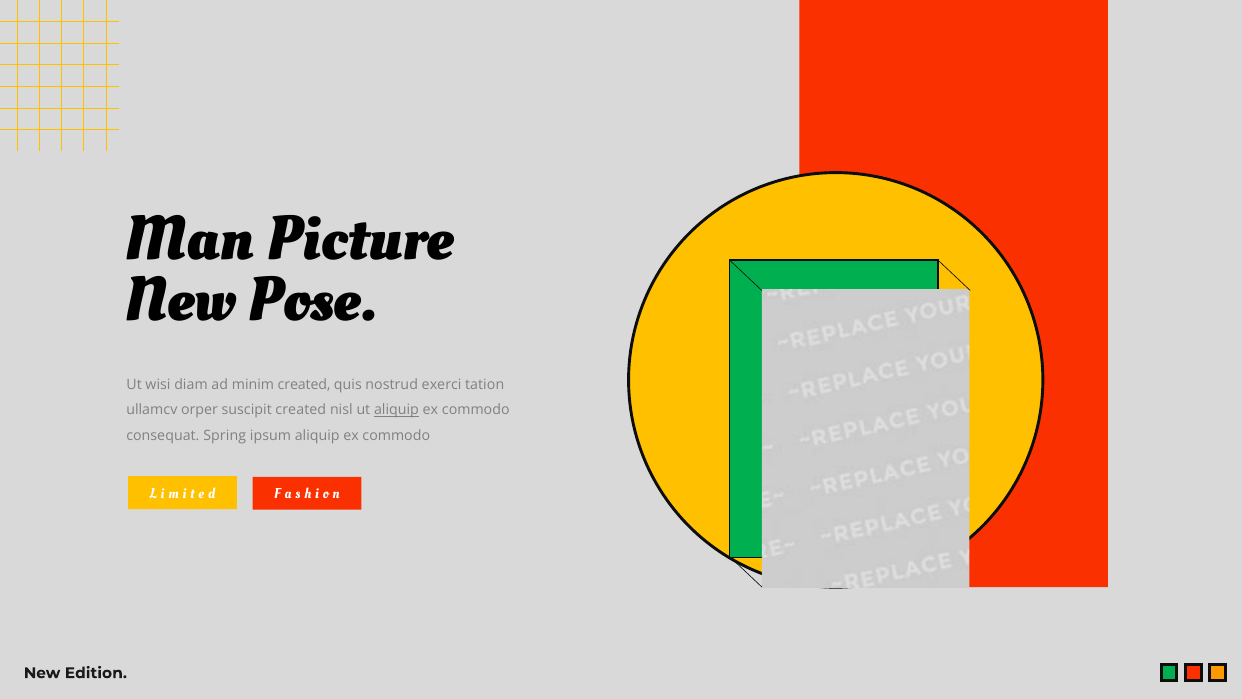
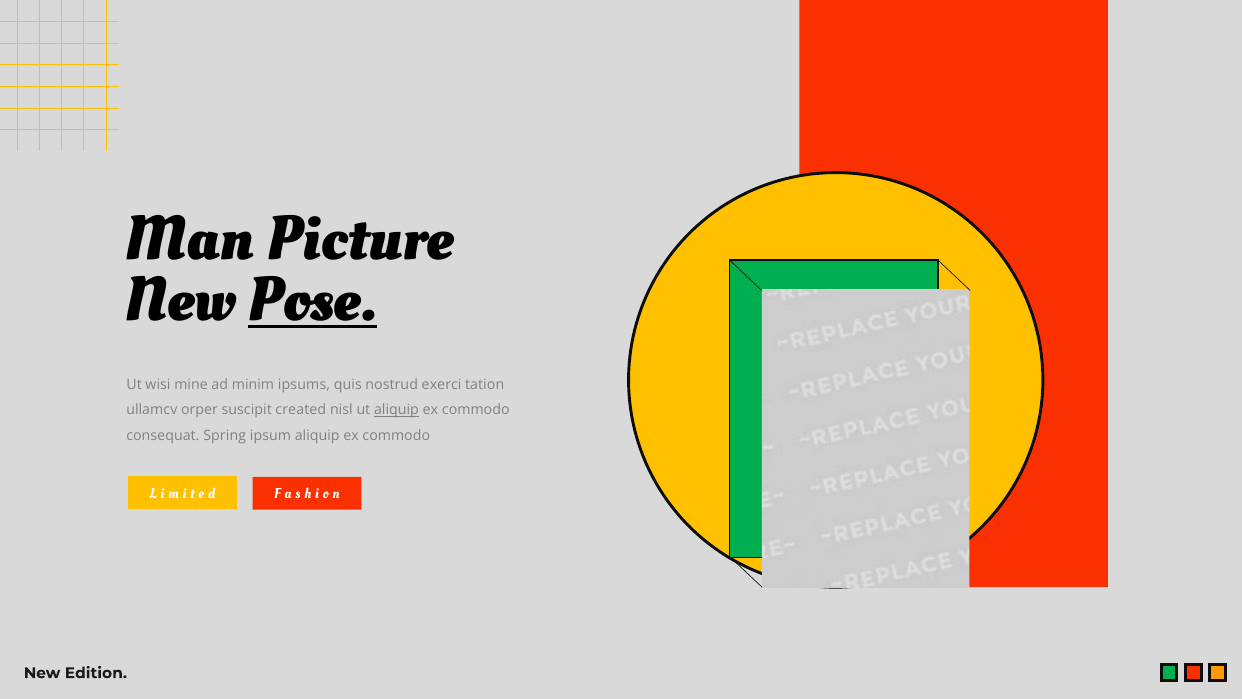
Pose underline: none -> present (313, 300)
diam: diam -> mine (191, 384)
minim created: created -> ipsums (304, 384)
